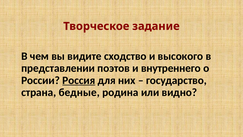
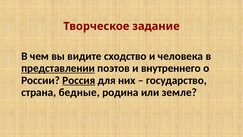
высокого: высокого -> человека (180, 56)
представлении underline: none -> present (58, 68)
видно: видно -> земле (179, 92)
